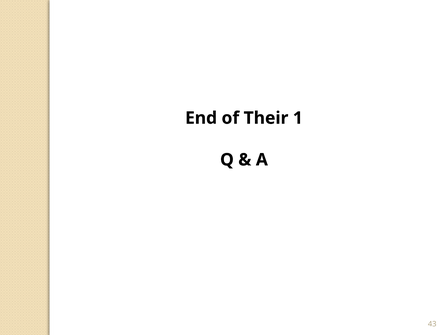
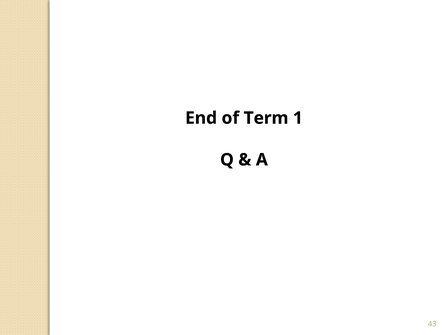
Their: Their -> Term (266, 118)
